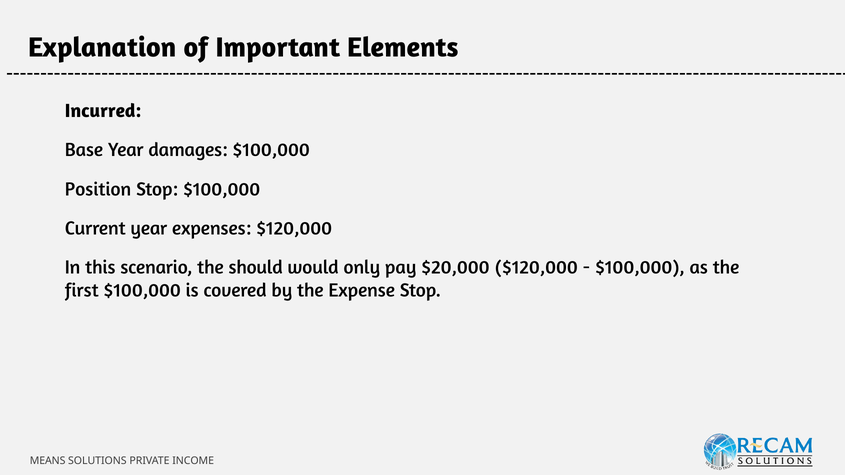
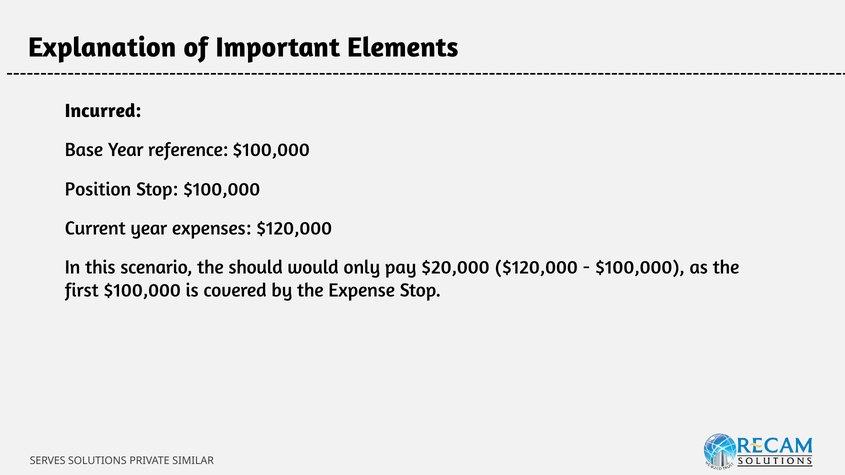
damages: damages -> reference (188, 150)
MEANS: MEANS -> SERVES (48, 461)
INCOME: INCOME -> SIMILAR (193, 461)
